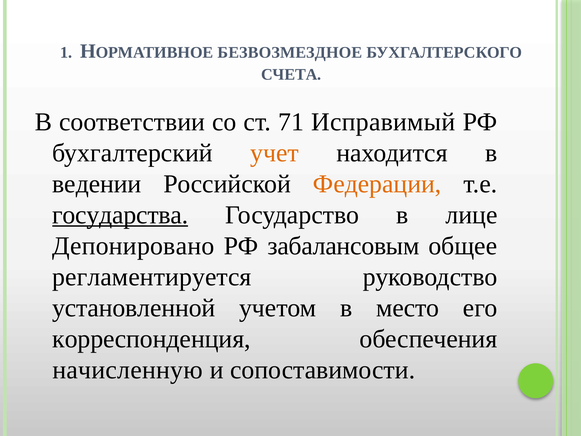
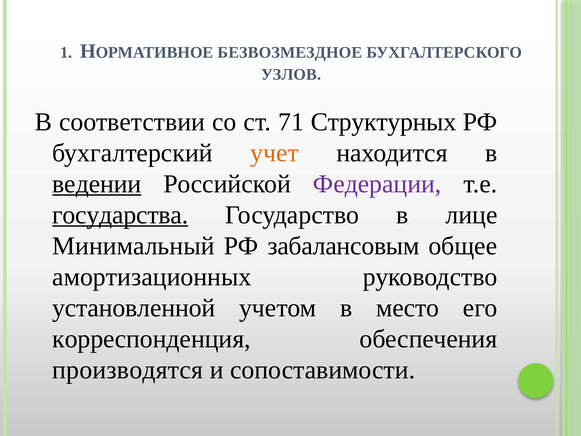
СЧЕТА: СЧЕТА -> УЗЛОВ (291, 74)
Исправимый: Исправимый -> Структурных (384, 122)
ведении underline: none -> present (97, 184)
Федерации colour: orange -> purple (377, 184)
Депонировано: Депонировано -> Минимальный (133, 246)
регламентируется: регламентируется -> амортизационных (152, 277)
начисленную: начисленную -> производятся (128, 370)
